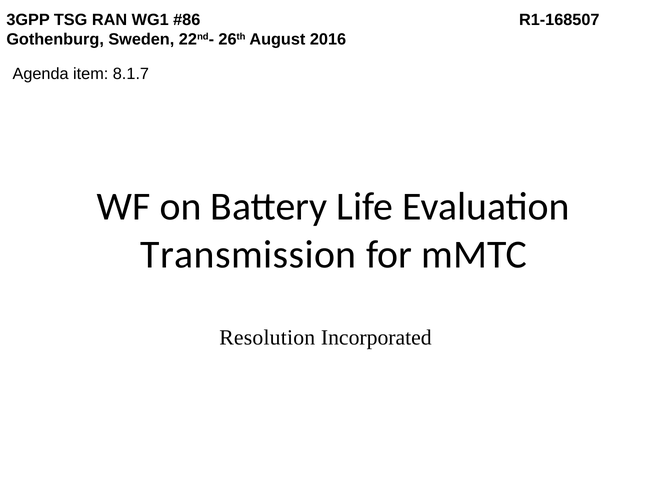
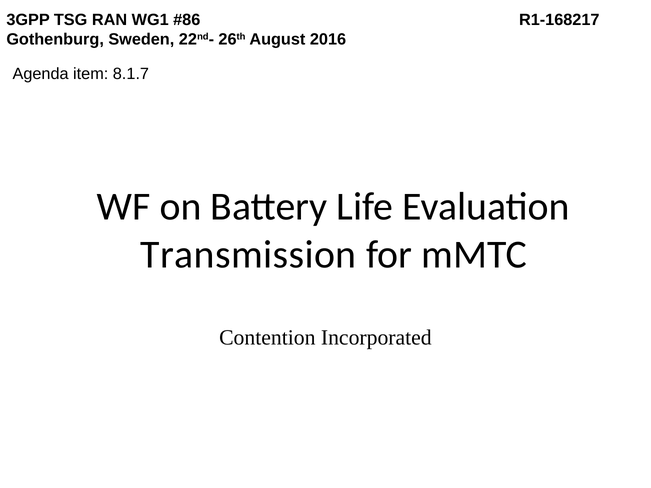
R1-168507: R1-168507 -> R1-168217 (559, 20)
Resolution: Resolution -> Contention (267, 338)
